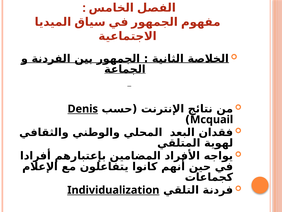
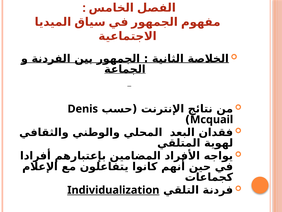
Denis underline: present -> none (83, 109)
